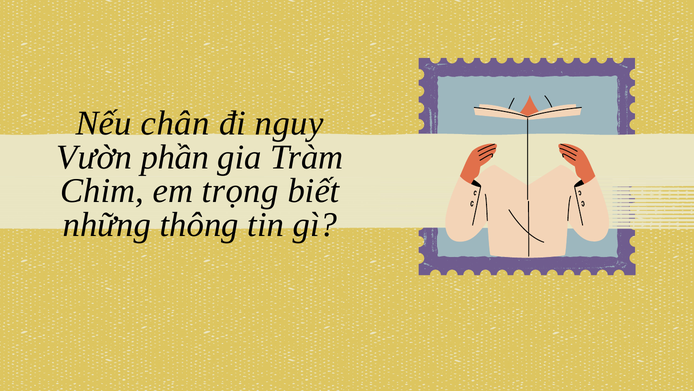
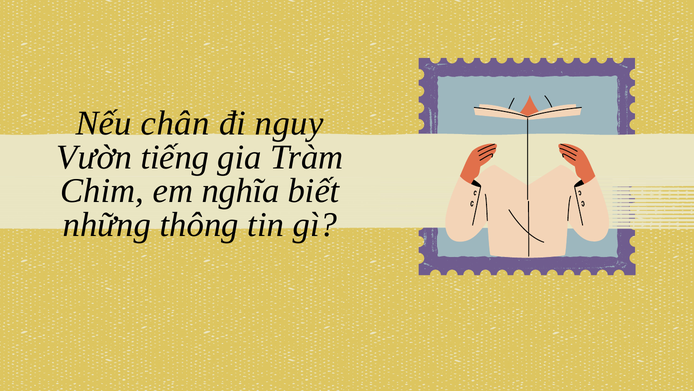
phần: phần -> tiếng (175, 157)
trọng: trọng -> nghĩa (241, 191)
